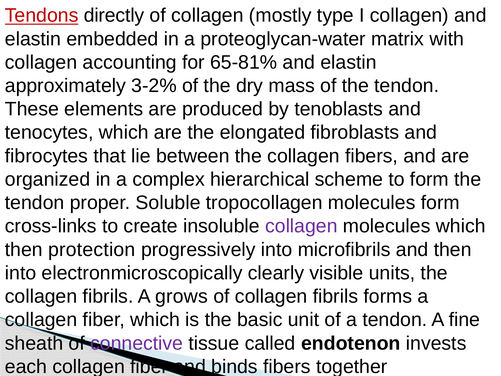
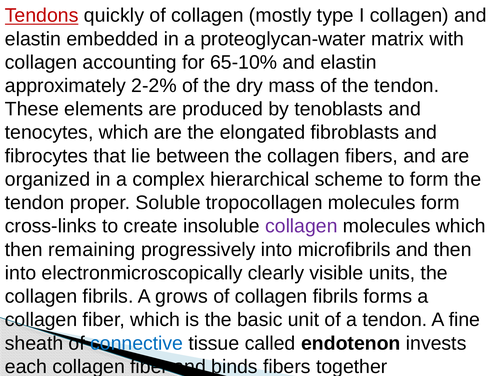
directly: directly -> quickly (114, 16)
65-81%: 65-81% -> 65-10% (244, 62)
3-2%: 3-2% -> 2-2% (154, 86)
protection: protection -> remaining (92, 249)
connective colour: purple -> blue (137, 343)
